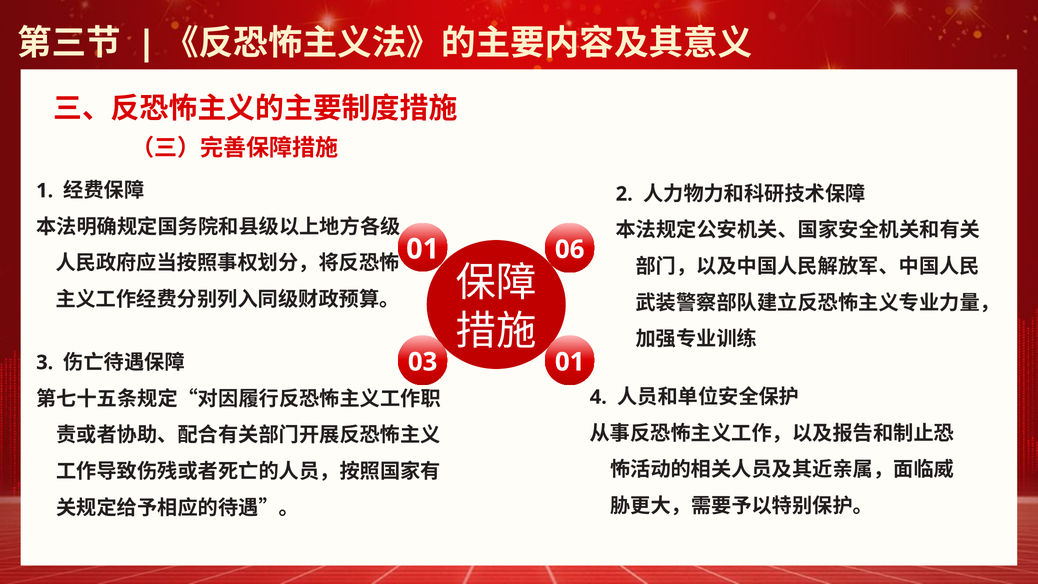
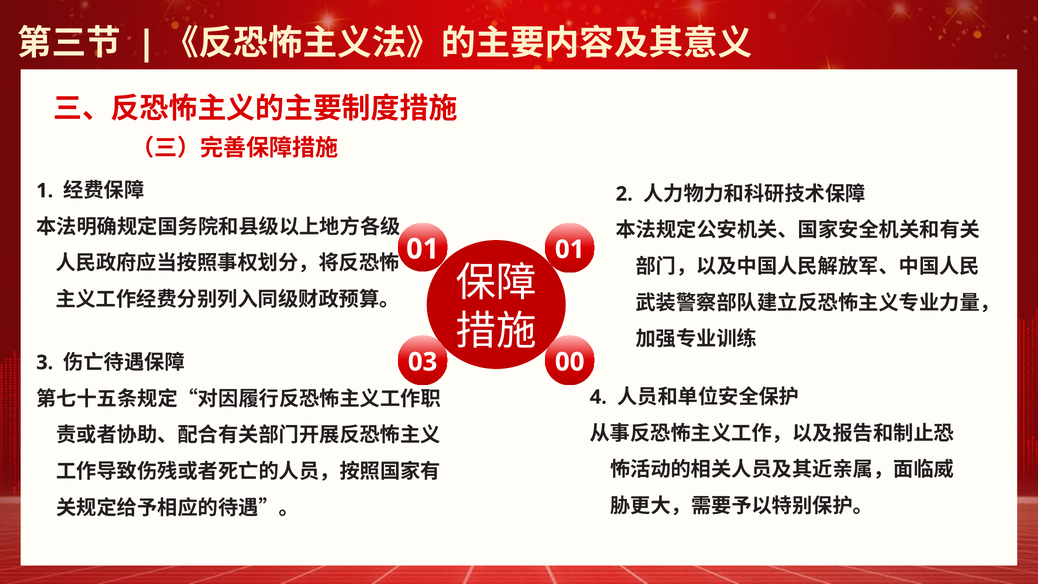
01 06: 06 -> 01 (570, 249)
03 01: 01 -> 00 (570, 362)
